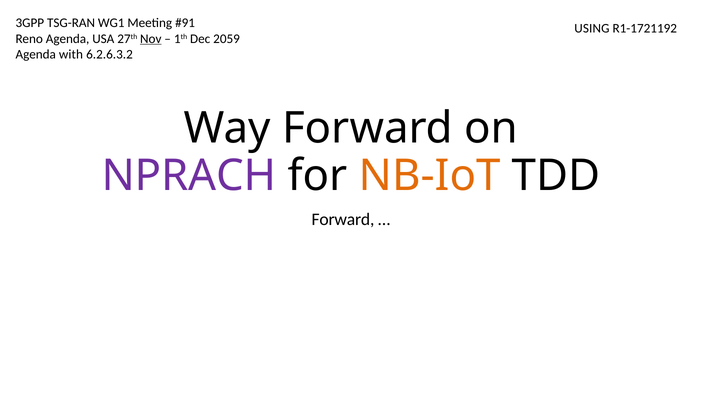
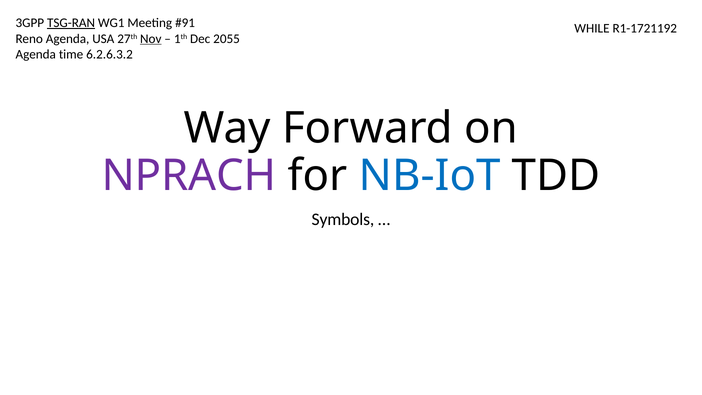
TSG-RAN underline: none -> present (71, 23)
USING: USING -> WHILE (592, 28)
2059: 2059 -> 2055 (227, 39)
with: with -> time (71, 54)
NB-IoT colour: orange -> blue (430, 175)
Forward: Forward -> Symbols (343, 219)
